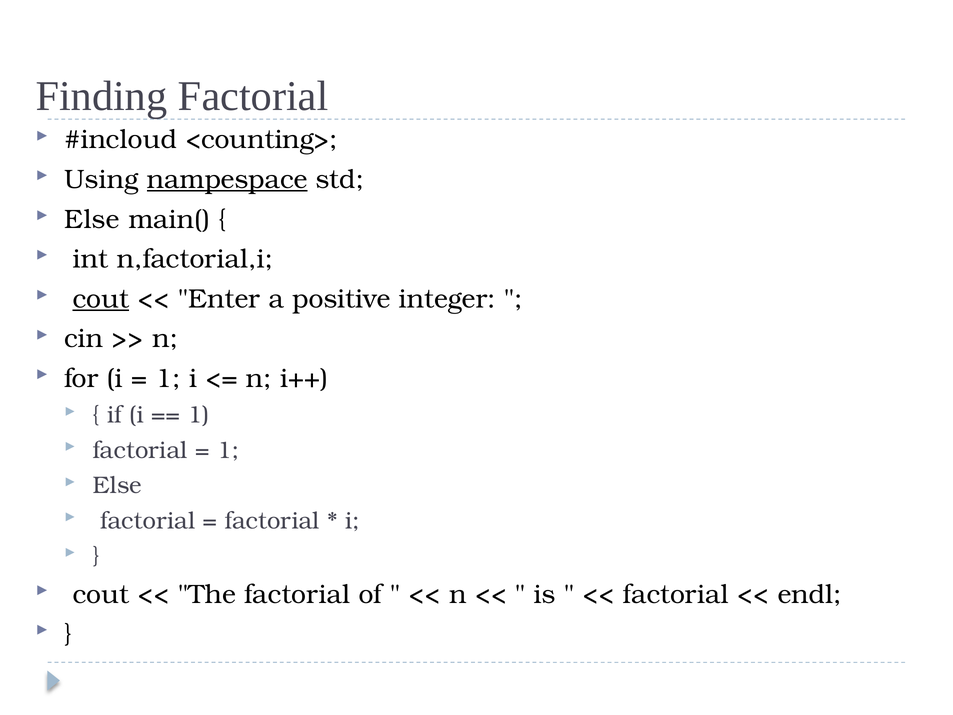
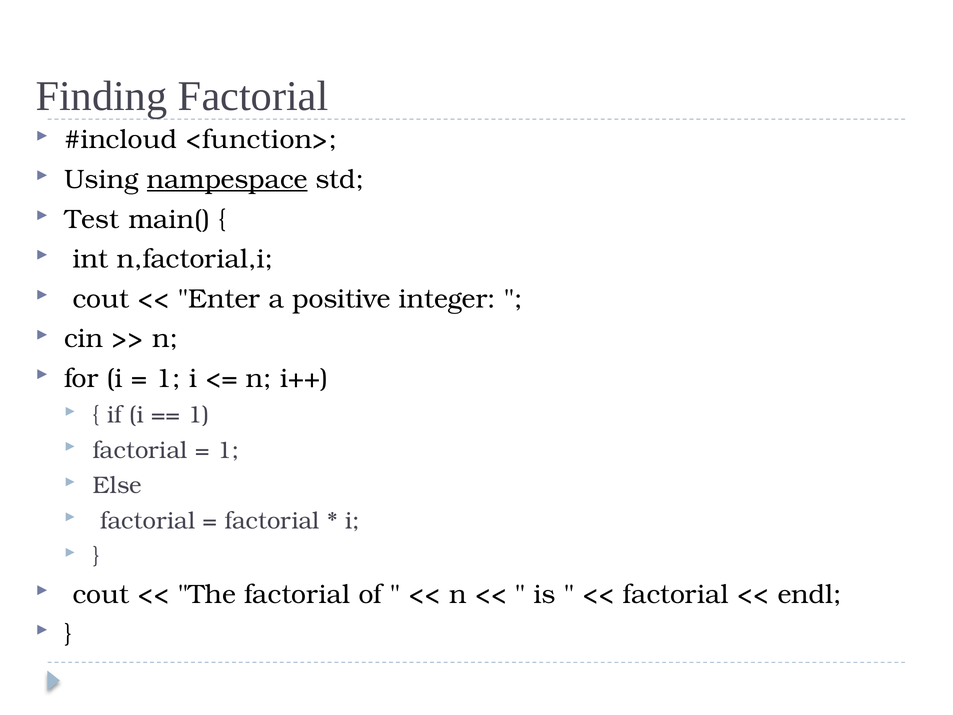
<counting>: <counting> -> <function> (261, 140)
Else: Else -> Test (92, 219)
cout underline: present -> none (101, 299)
